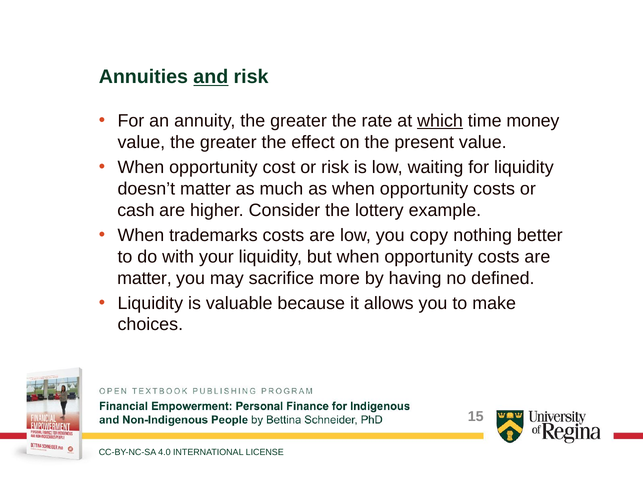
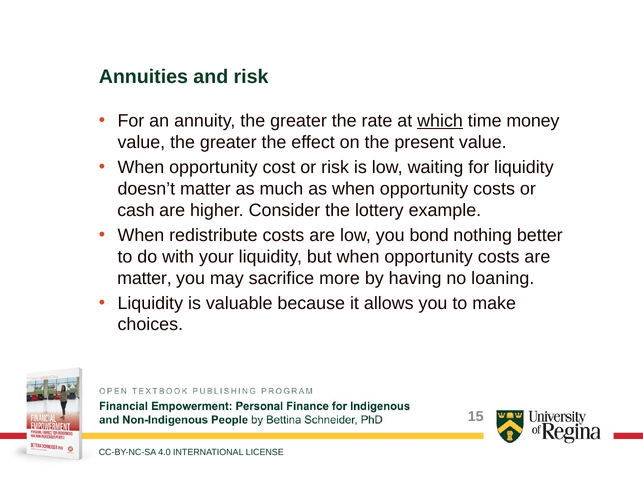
and underline: present -> none (211, 77)
trademarks: trademarks -> redistribute (213, 235)
copy: copy -> bond (429, 235)
defined: defined -> loaning (503, 278)
